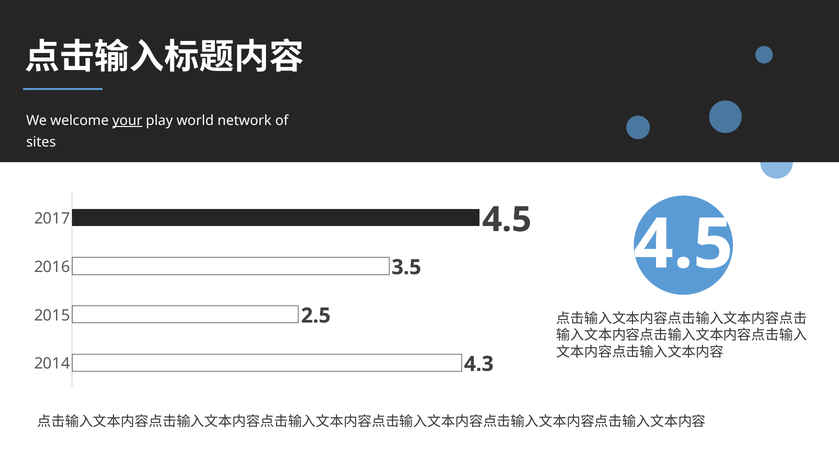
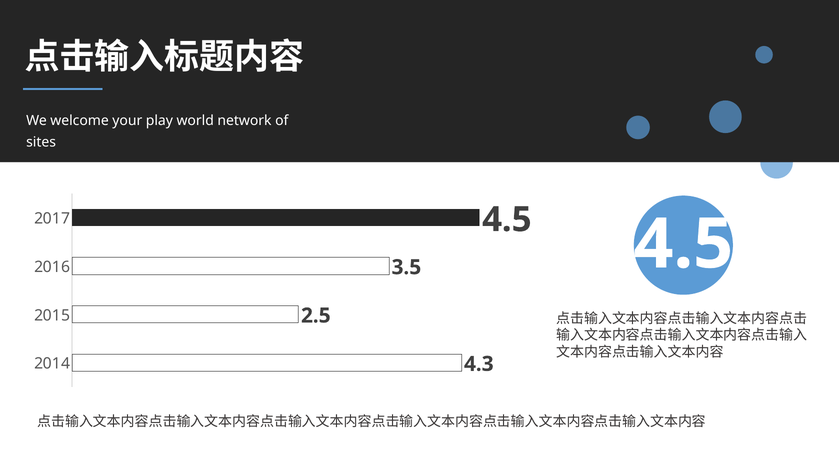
your underline: present -> none (127, 121)
